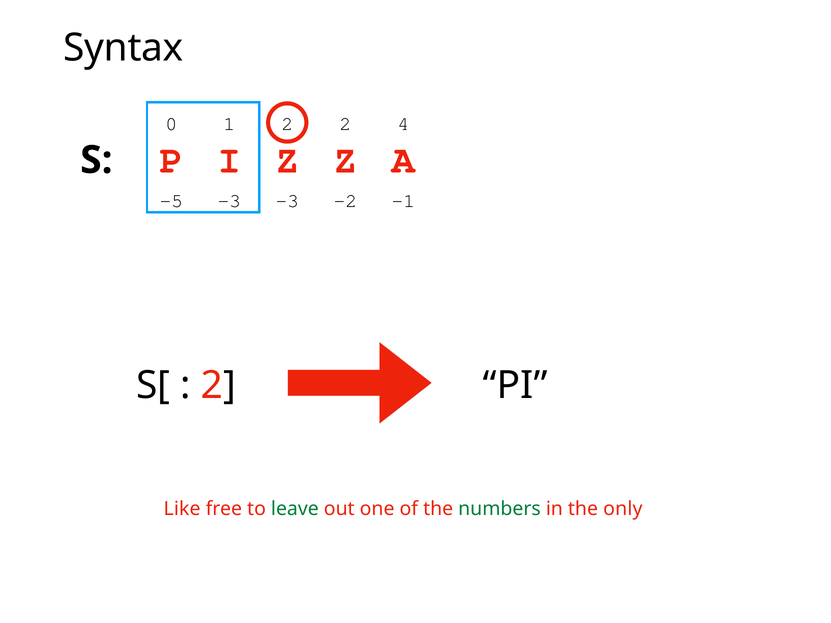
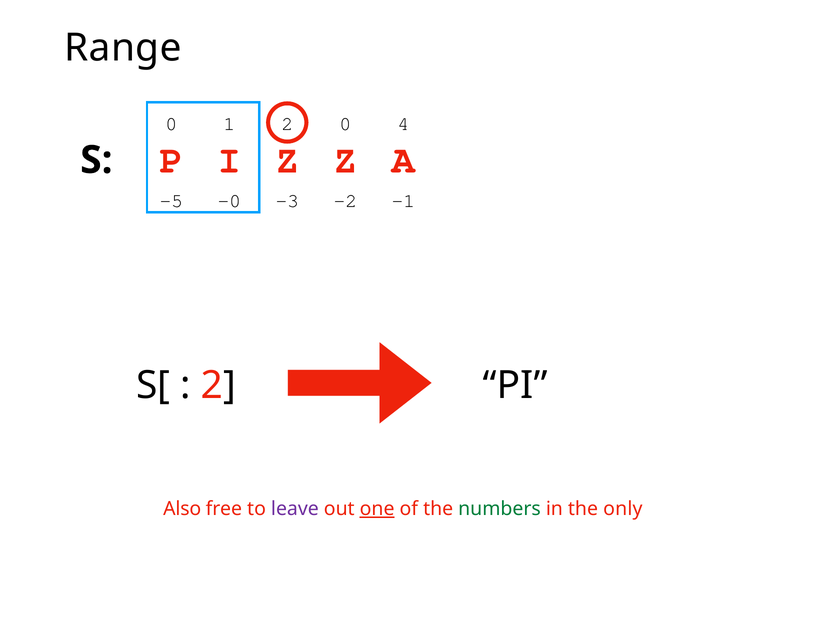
Syntax: Syntax -> Range (123, 48)
2 2: 2 -> 0 (345, 124)
-5 -3: -3 -> -0 (229, 201)
Like: Like -> Also (182, 509)
leave colour: green -> purple (295, 509)
one underline: none -> present (377, 509)
